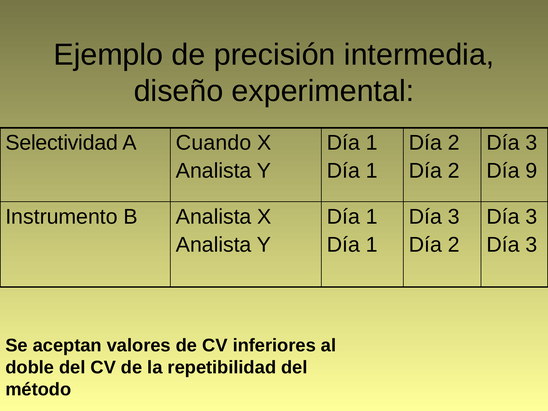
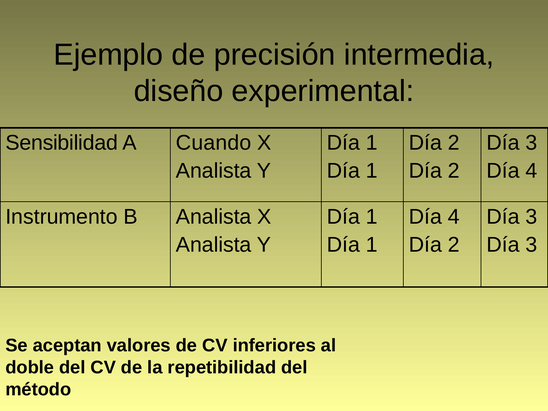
Selectividad: Selectividad -> Sensibilidad (62, 143)
9: 9 -> 4 (531, 171)
3: 3 -> 4 (454, 217)
